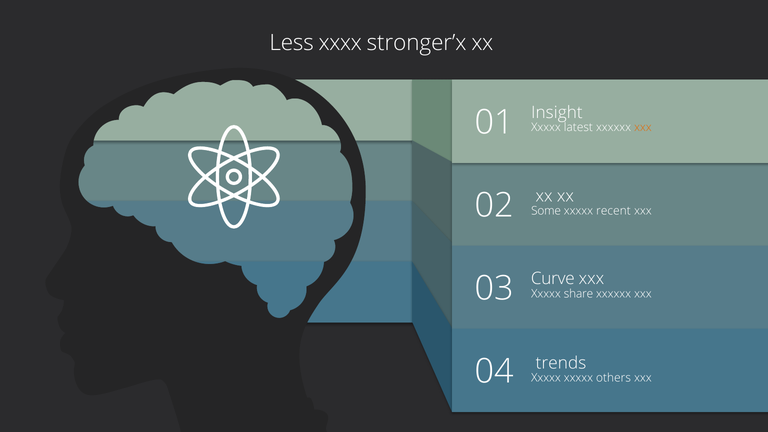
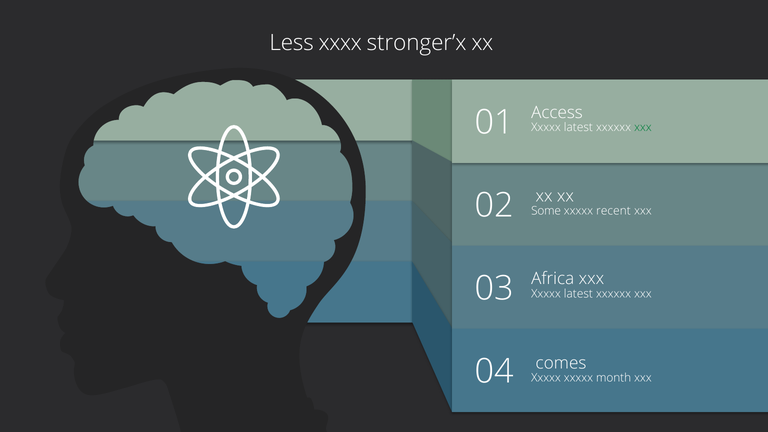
Insight: Insight -> Access (557, 113)
xxx colour: orange -> green (643, 128)
Curve: Curve -> Africa (553, 279)
share: share -> latest (578, 294)
trends: trends -> comes (561, 363)
others: others -> month (614, 378)
